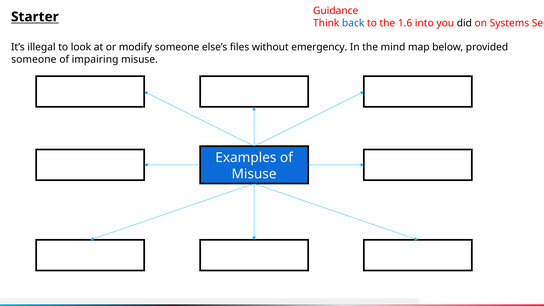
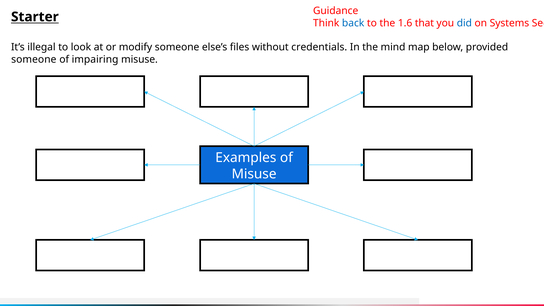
into: into -> that (424, 23)
did colour: black -> blue (464, 23)
emergency: emergency -> credentials (319, 47)
